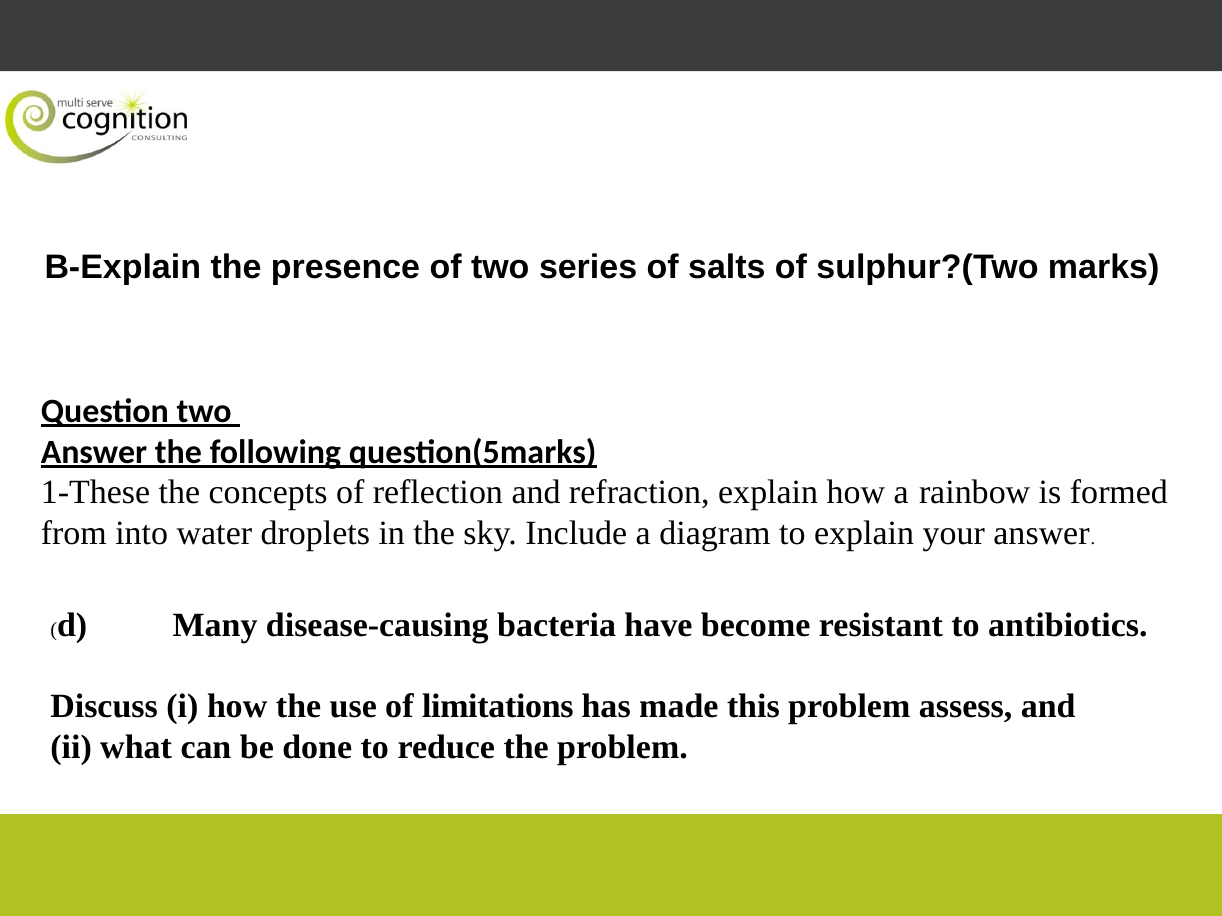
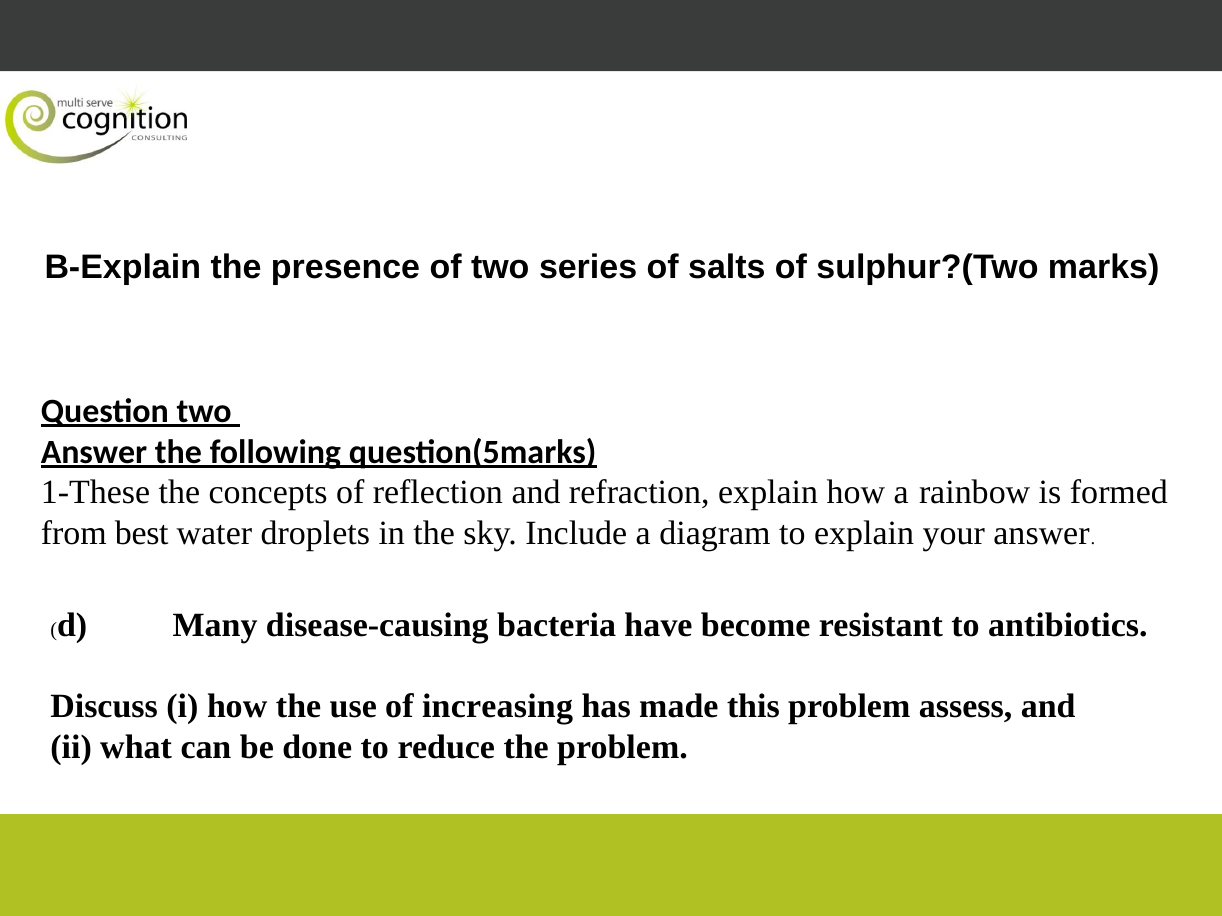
into: into -> best (142, 534)
limitations: limitations -> increasing (498, 707)
